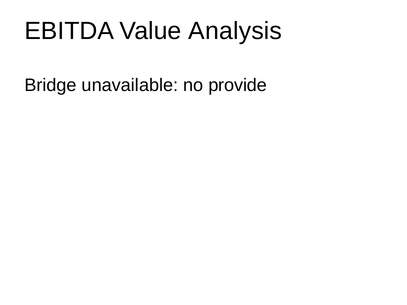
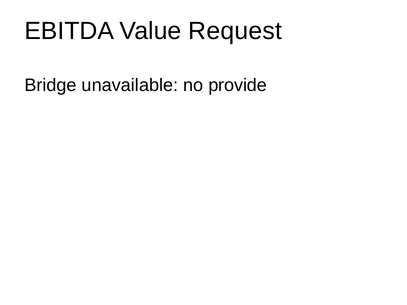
Analysis: Analysis -> Request (235, 31)
